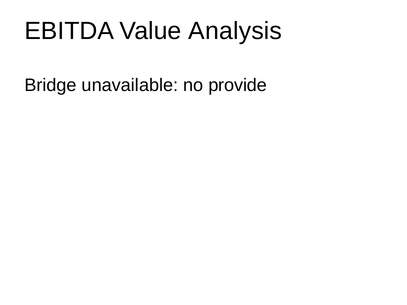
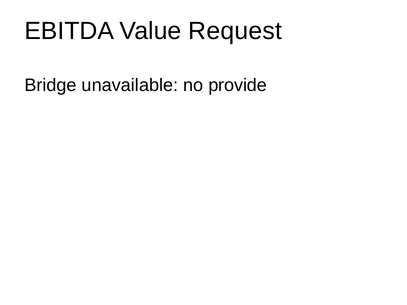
Analysis: Analysis -> Request (235, 31)
